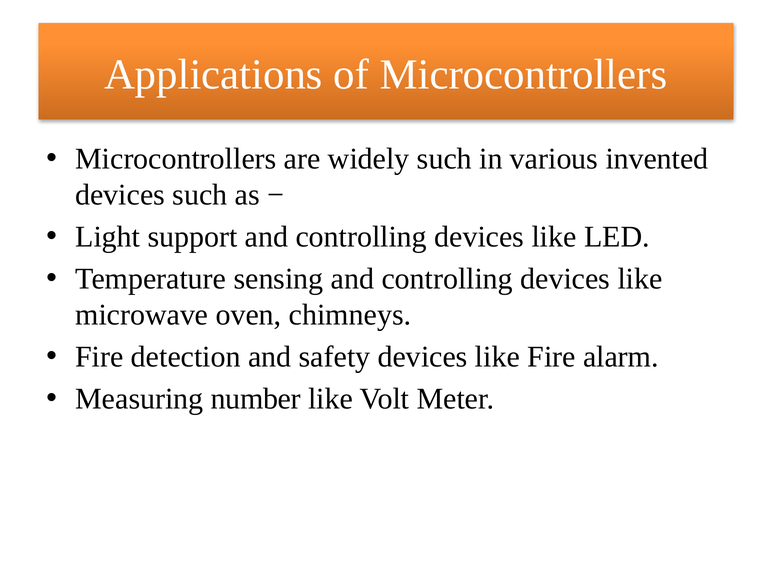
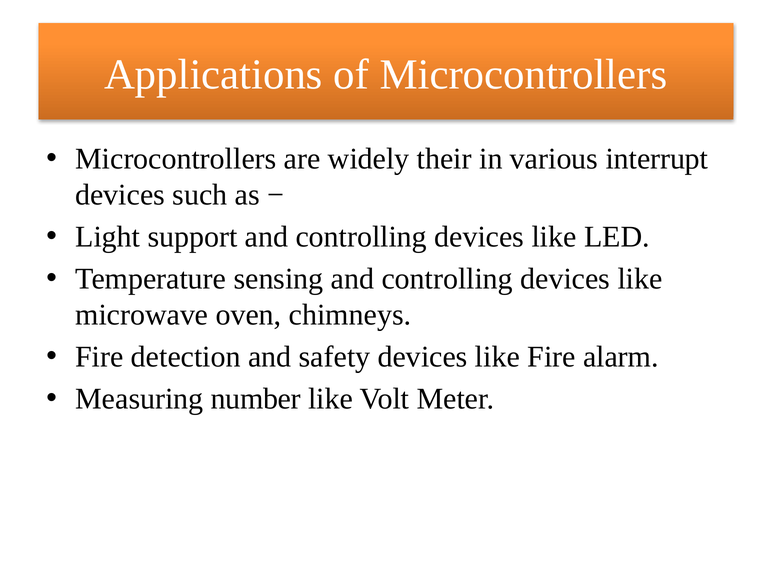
widely such: such -> their (444, 159)
invented: invented -> interrupt (657, 159)
